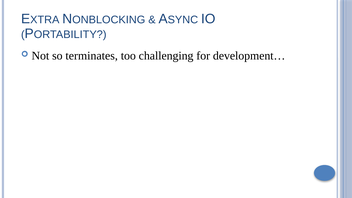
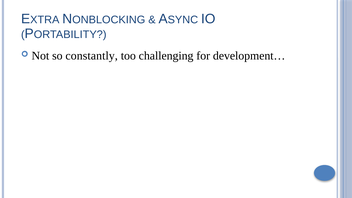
terminates: terminates -> constantly (92, 56)
